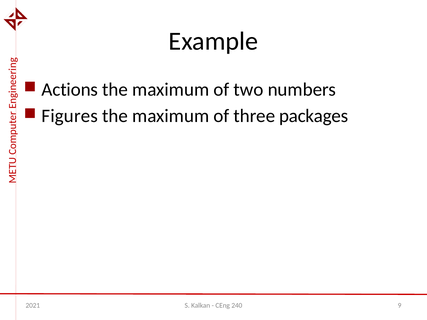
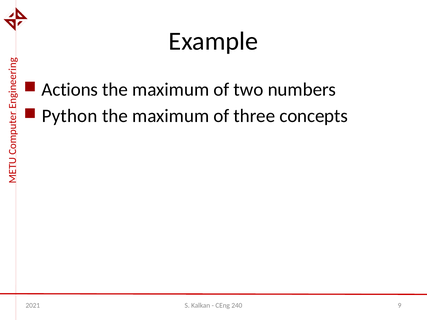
Figures: Figures -> Python (70, 116)
packages: packages -> concepts (314, 116)
